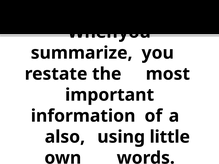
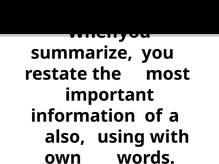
little: little -> with (170, 137)
